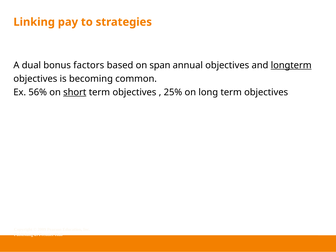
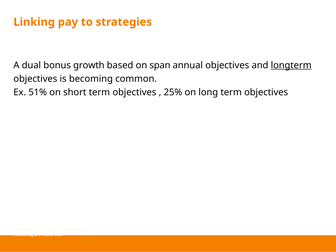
factors: factors -> growth (89, 65)
56%: 56% -> 51% (38, 92)
short underline: present -> none (75, 92)
